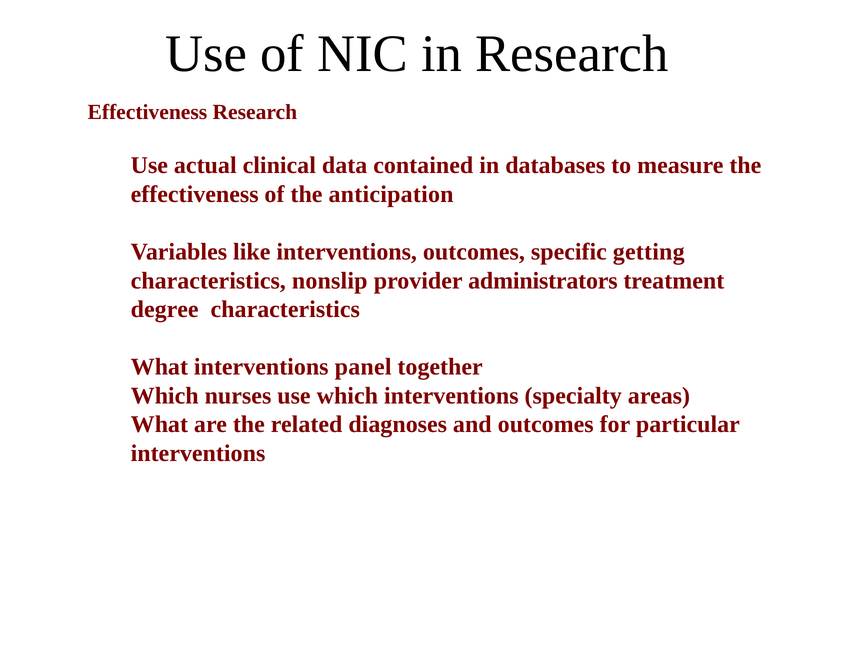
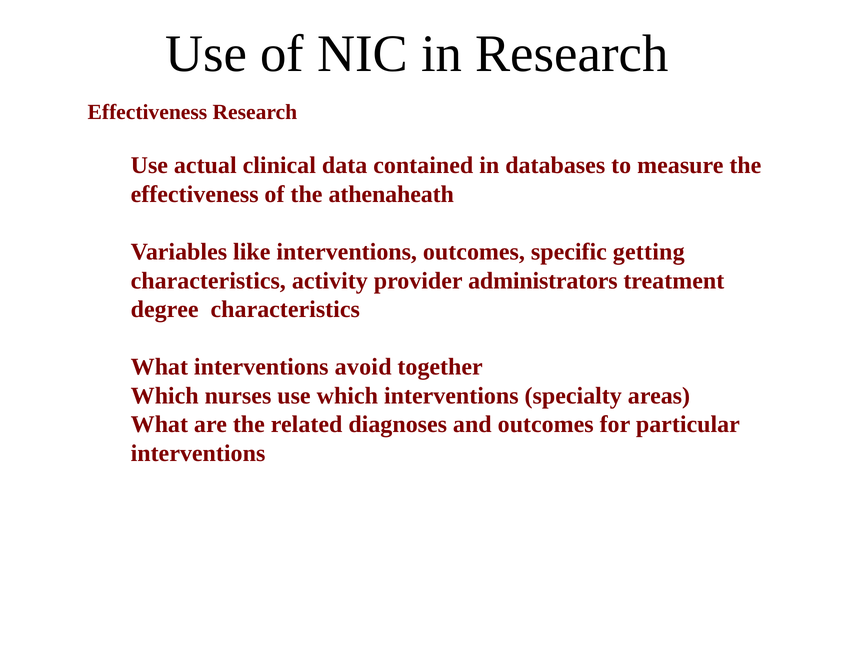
anticipation: anticipation -> athenaheath (391, 194)
nonslip: nonslip -> activity (330, 281)
panel: panel -> avoid (363, 367)
